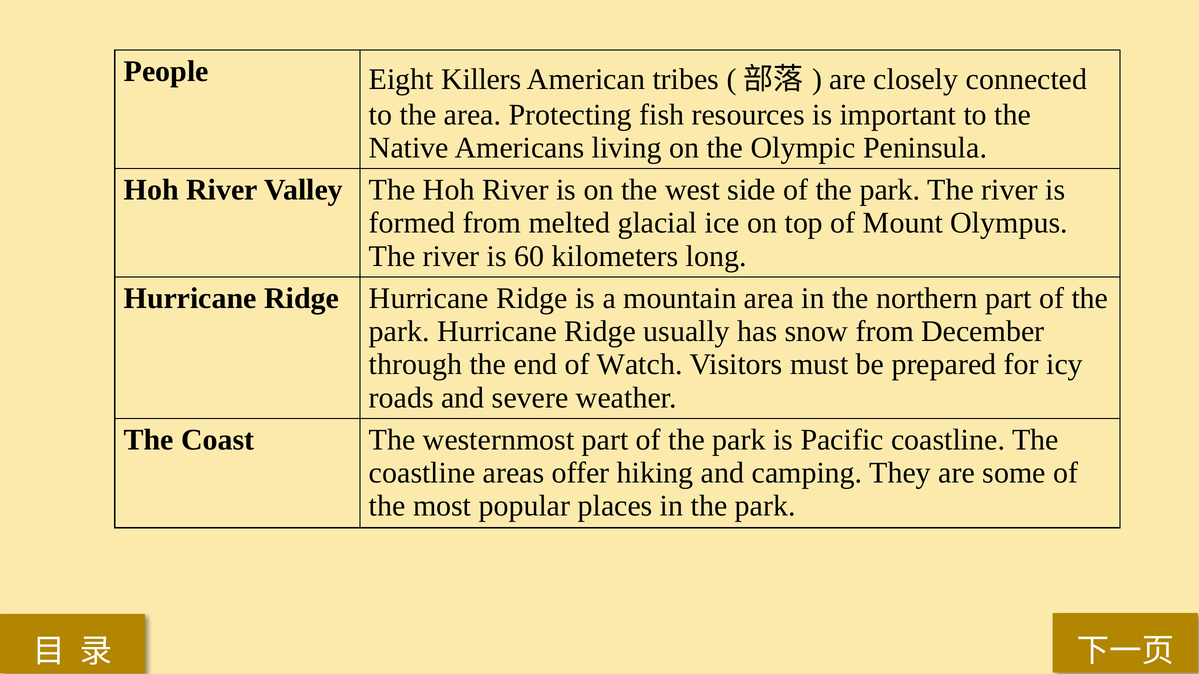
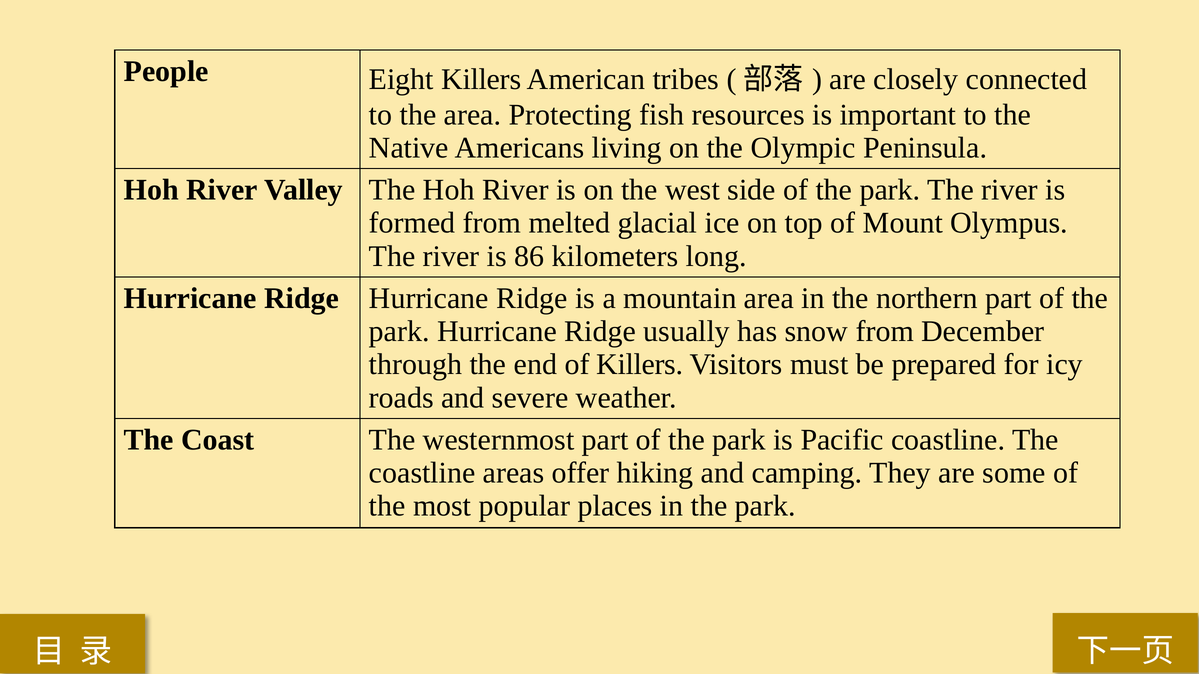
60: 60 -> 86 (529, 256)
of Watch: Watch -> Killers (640, 365)
